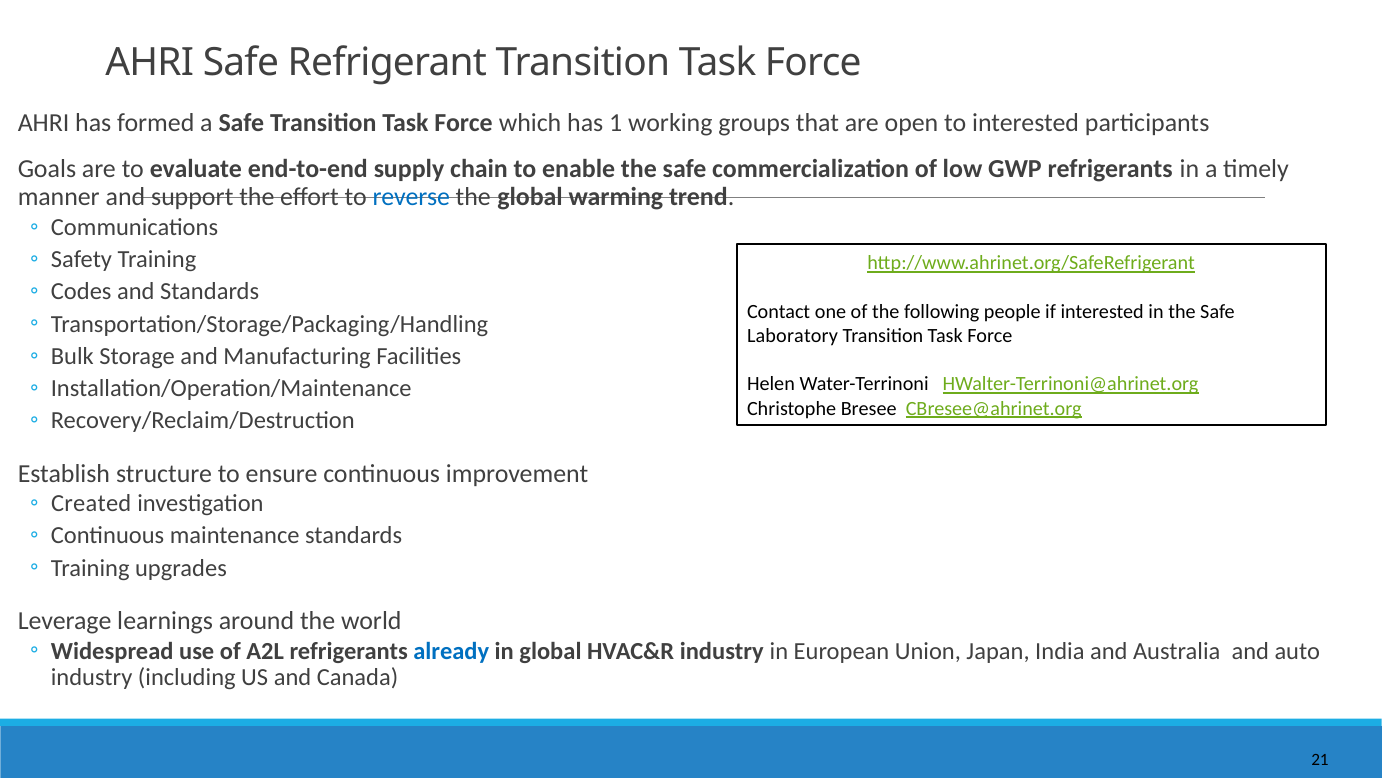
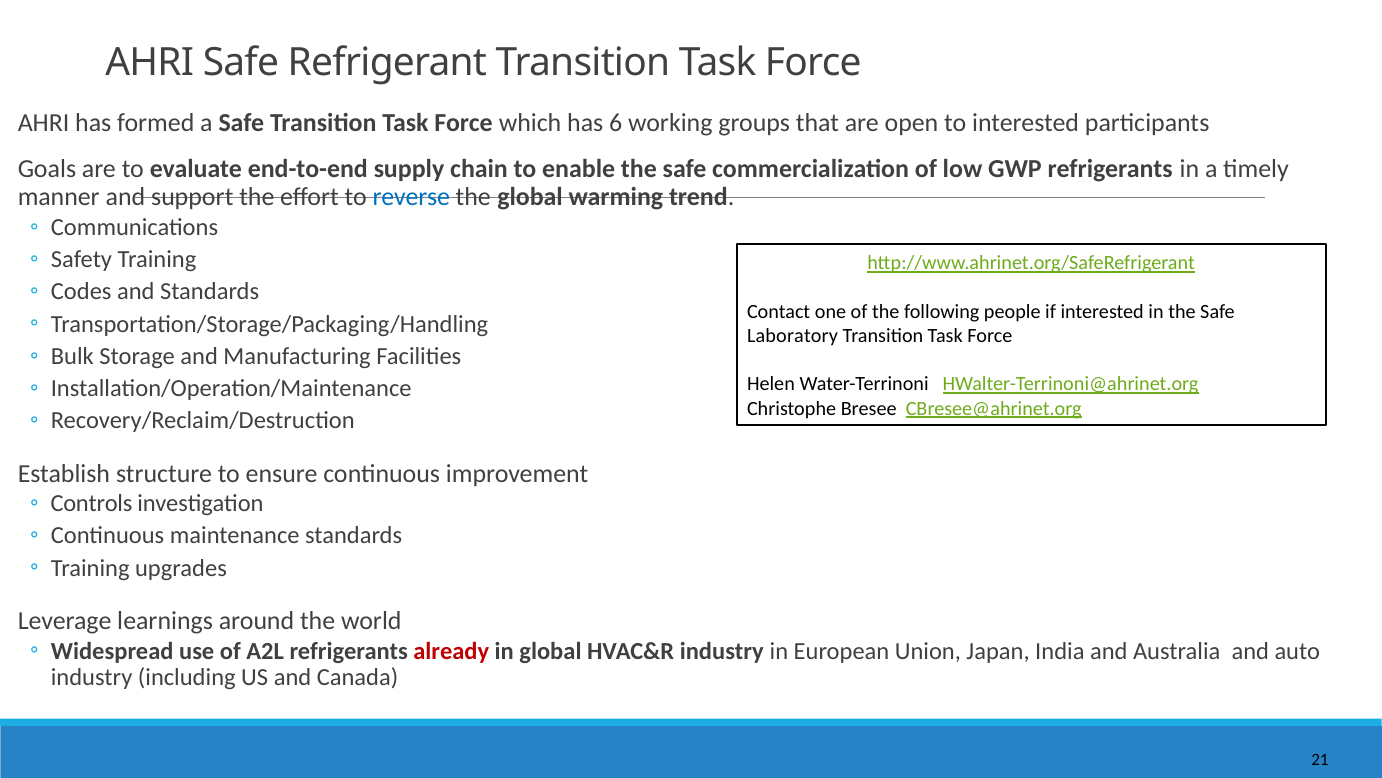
1: 1 -> 6 (616, 123)
Created: Created -> Controls (91, 503)
already colour: blue -> red (451, 650)
